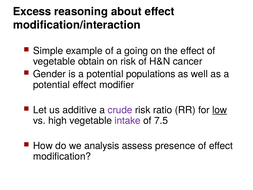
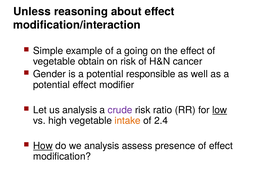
Excess: Excess -> Unless (32, 12)
populations: populations -> responsible (151, 74)
us additive: additive -> analysis (80, 110)
intake colour: purple -> orange (128, 120)
7.5: 7.5 -> 2.4 (161, 120)
How underline: none -> present (43, 146)
